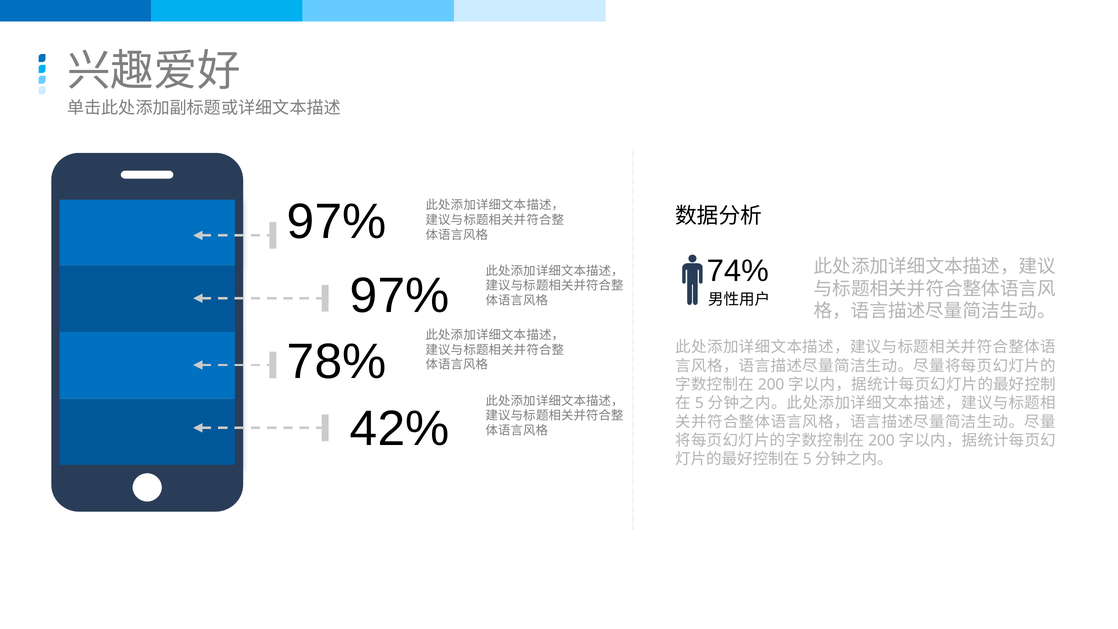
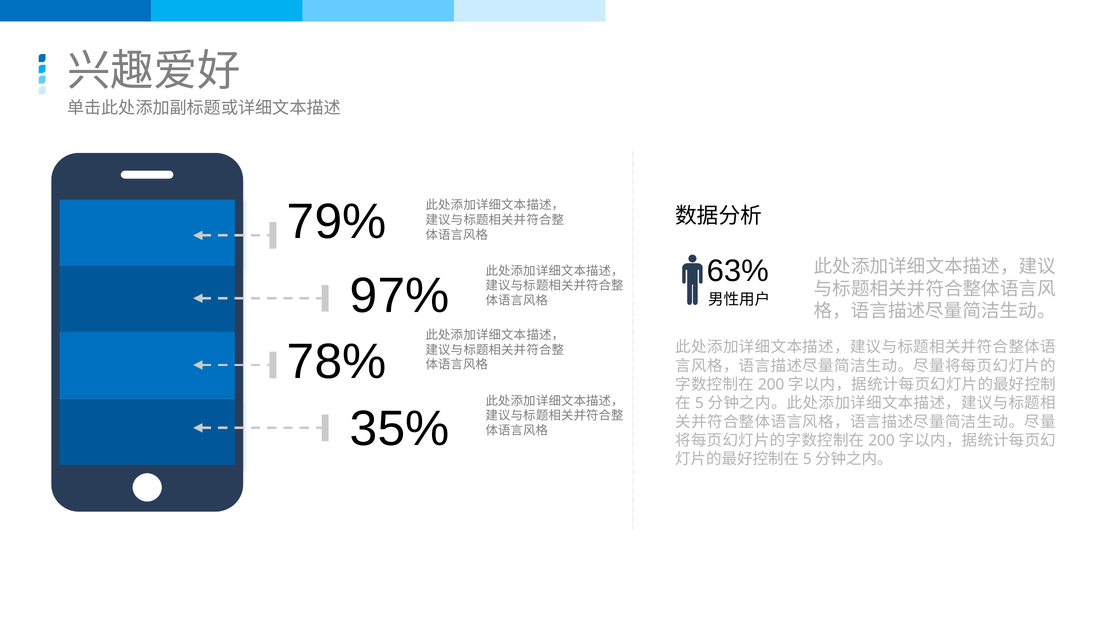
97%: 97% -> 79% (337, 222)
74%: 74% -> 63% (738, 271)
42%: 42% -> 35% (400, 429)
